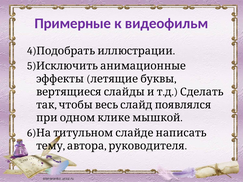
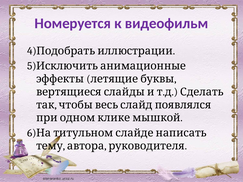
Примерные: Примерные -> Номеруется (73, 24)
